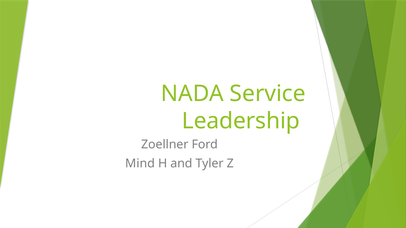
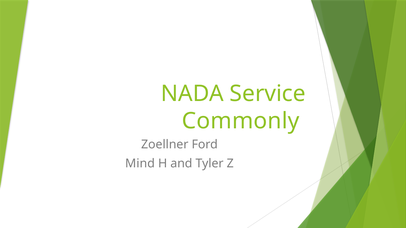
Leadership: Leadership -> Commonly (241, 121)
